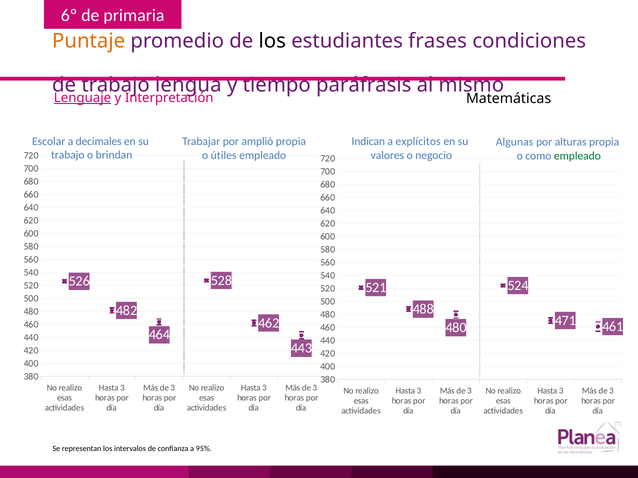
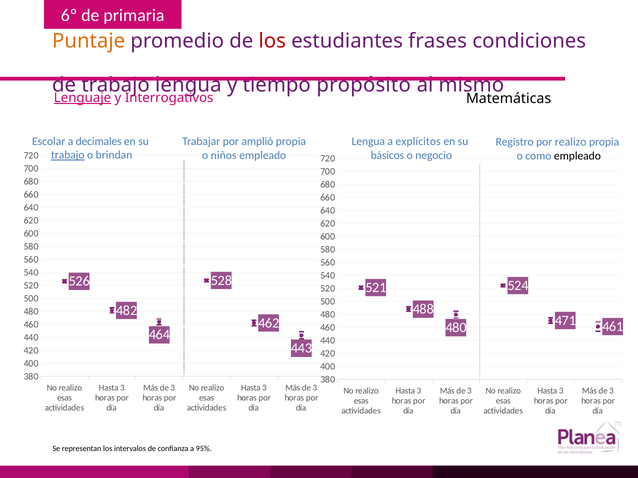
los colour: black -> red (272, 41)
paráfrasis: paráfrasis -> propósito (364, 85)
Interpretación: Interpretación -> Interrogativos (169, 98)
Indican: Indican -> Lengua (368, 142)
Algunas: Algunas -> Registro (515, 142)
por alturas: alturas -> realizo (571, 142)
trabajo underline: none -> present (68, 155)
útiles: útiles -> niños (224, 156)
valores: valores -> básicos (387, 156)
empleado colour: green -> black (577, 156)
